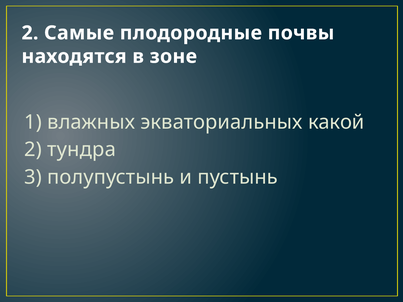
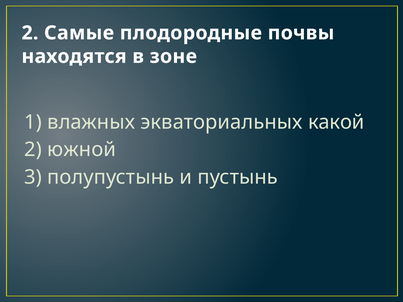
тундра: тундра -> южной (82, 150)
